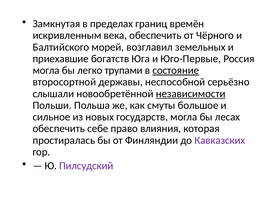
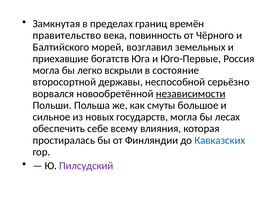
искривленным: искривленным -> правительство (67, 35)
века обеспечить: обеспечить -> повинность (156, 35)
трупами: трупами -> вскрыли (124, 70)
состояние underline: present -> none (176, 70)
слышали: слышали -> ворвался (53, 94)
право: право -> всему (124, 128)
Кавказских colour: purple -> blue (220, 140)
